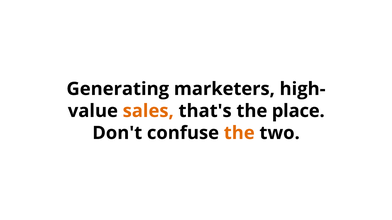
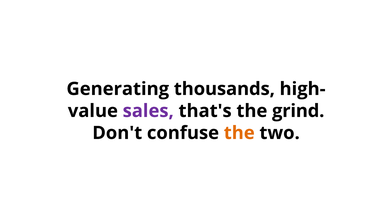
marketers: marketers -> thousands (224, 89)
sales colour: orange -> purple (148, 111)
place: place -> grind (298, 111)
